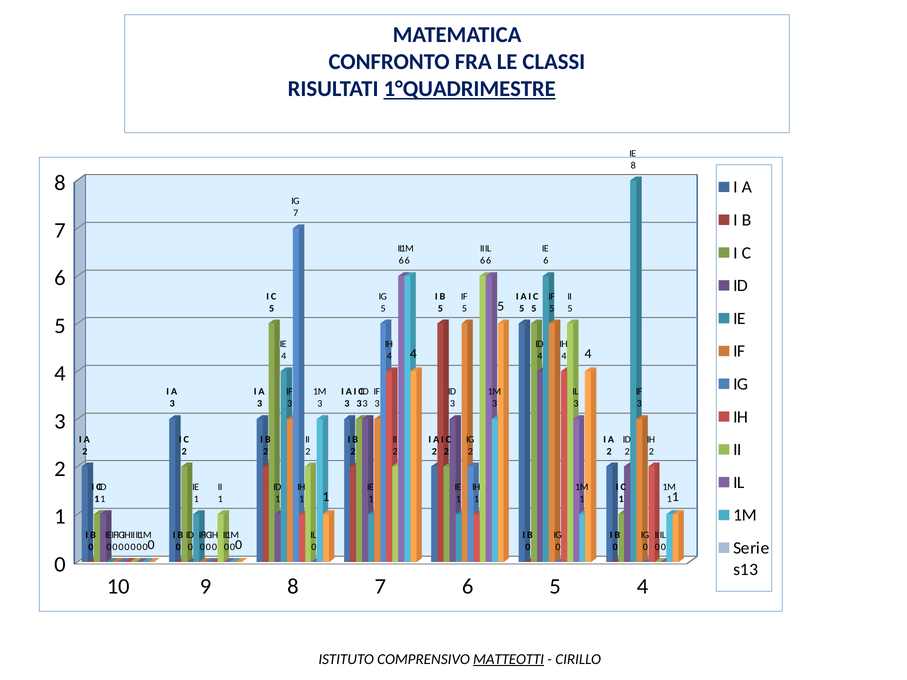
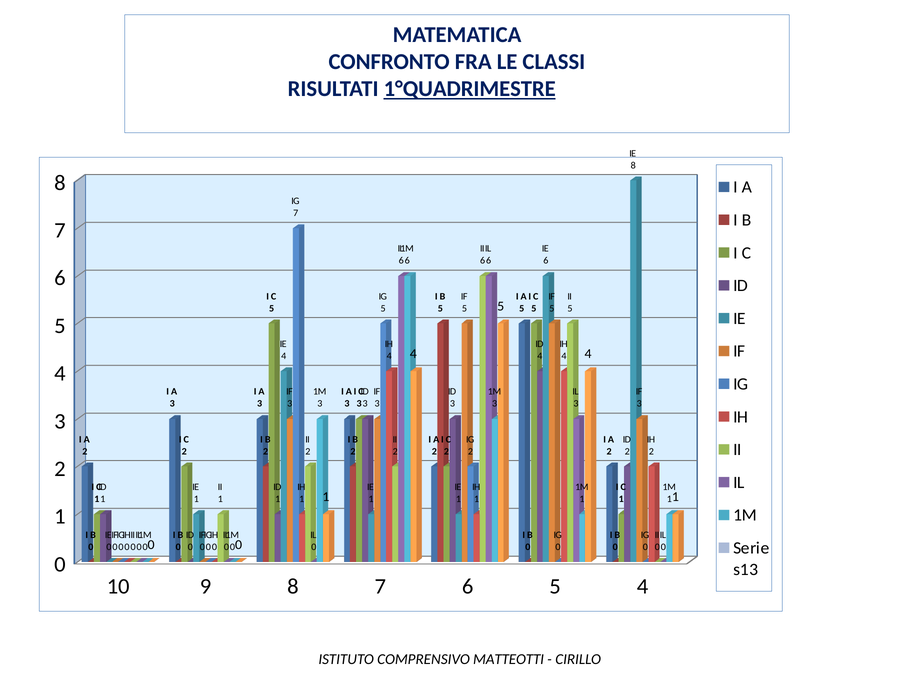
MATTEOTTI underline: present -> none (509, 659)
